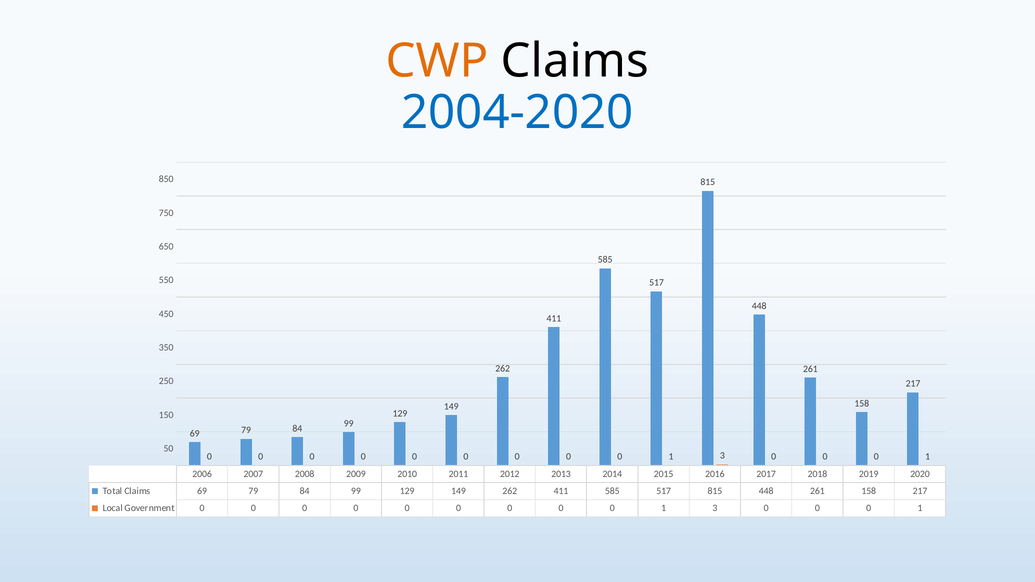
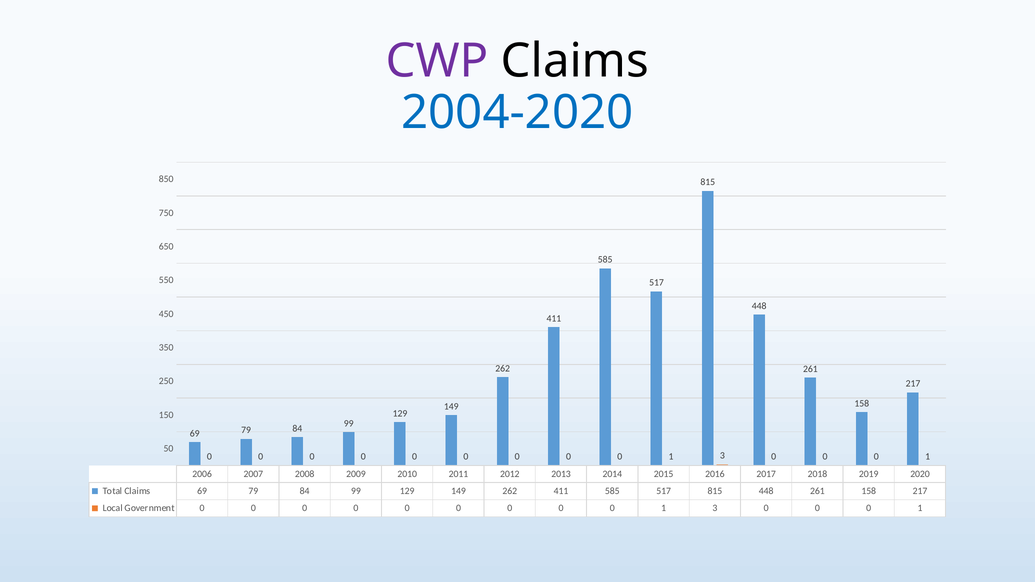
CWP colour: orange -> purple (437, 61)
